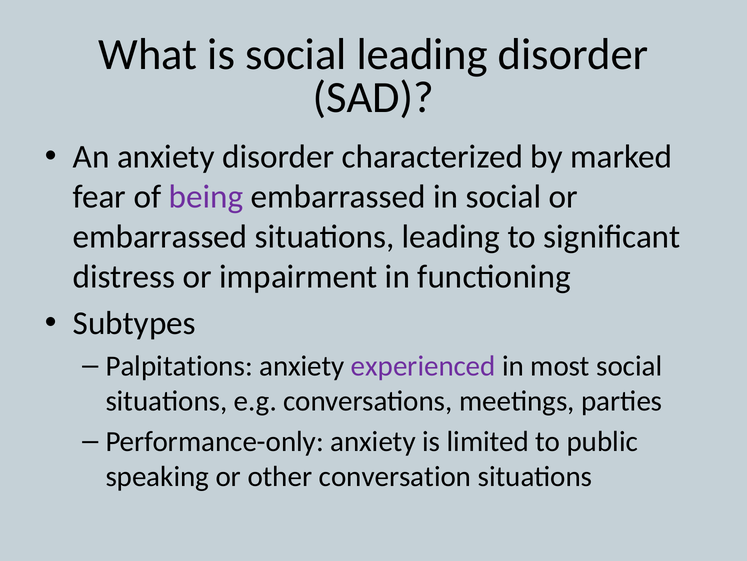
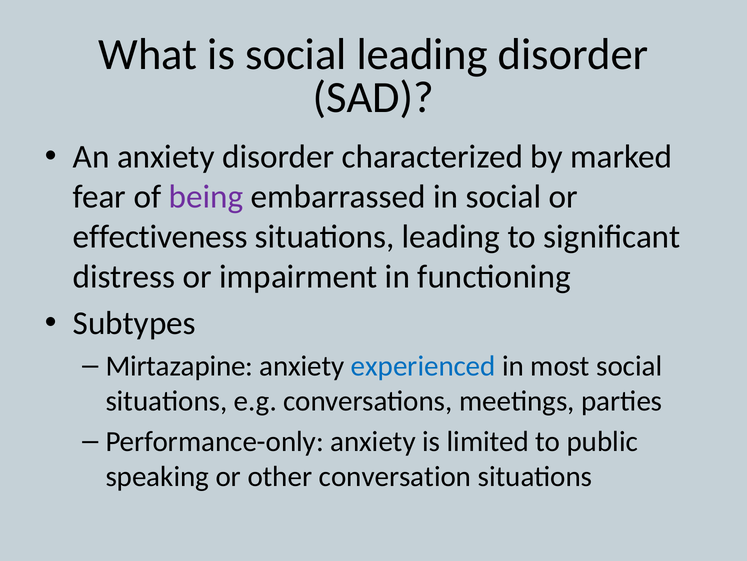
embarrassed: embarrassed -> effectiveness (160, 236)
Palpitations: Palpitations -> Mirtazapine (179, 366)
experienced colour: purple -> blue (423, 366)
